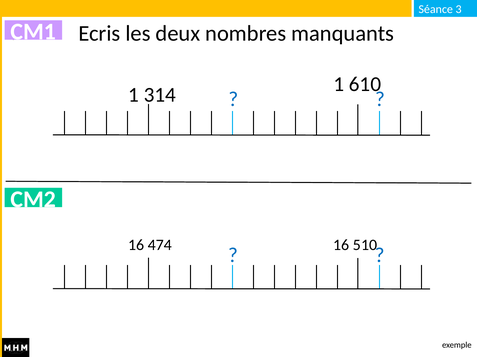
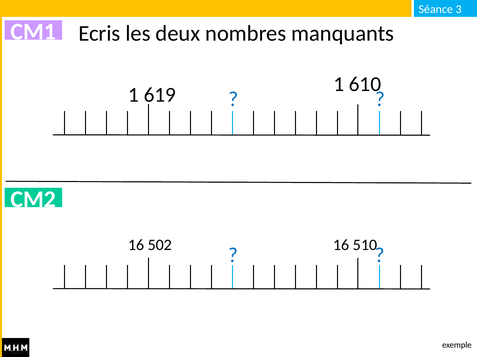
314: 314 -> 619 (160, 95)
474: 474 -> 502 (160, 245)
